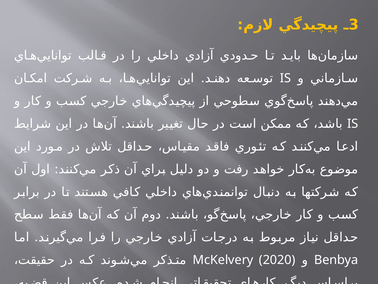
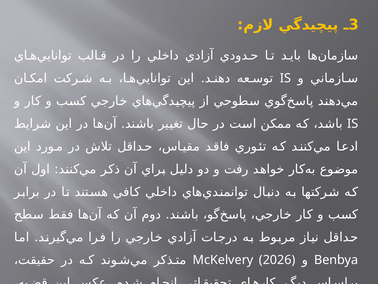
2020: 2020 -> 2026 (277, 260)
